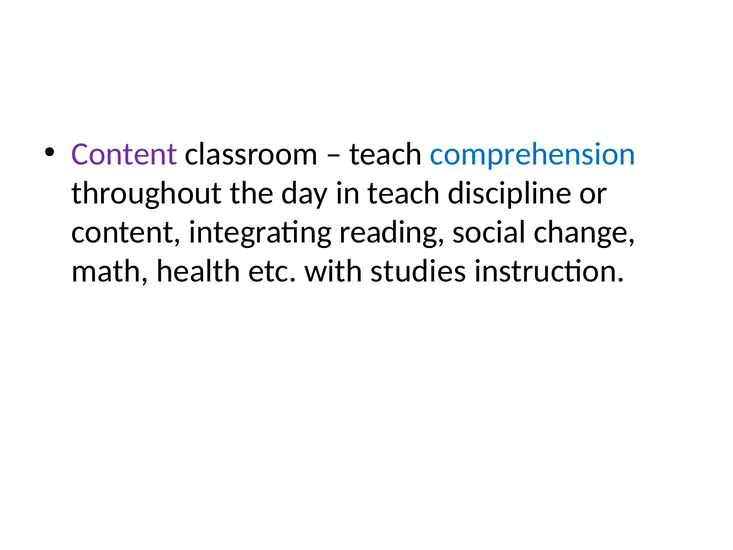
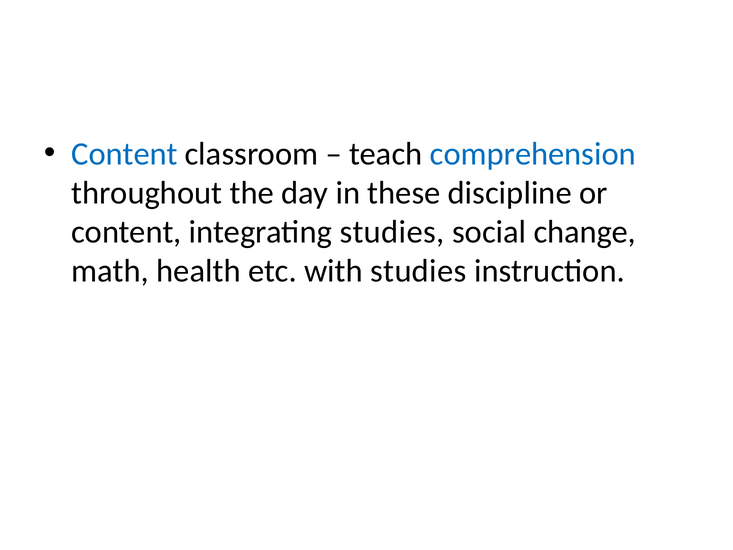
Content colour: purple -> blue (124, 154)
in teach: teach -> these (404, 193)
integrating reading: reading -> studies (392, 232)
